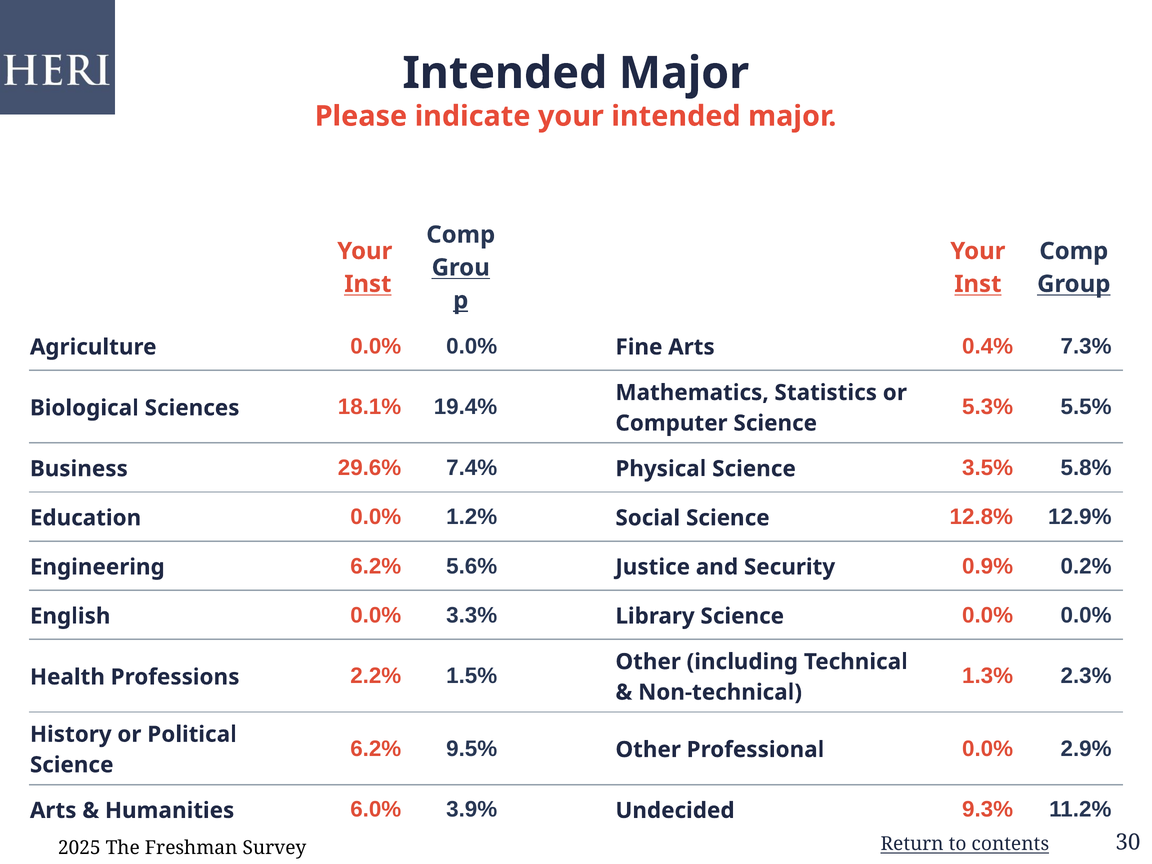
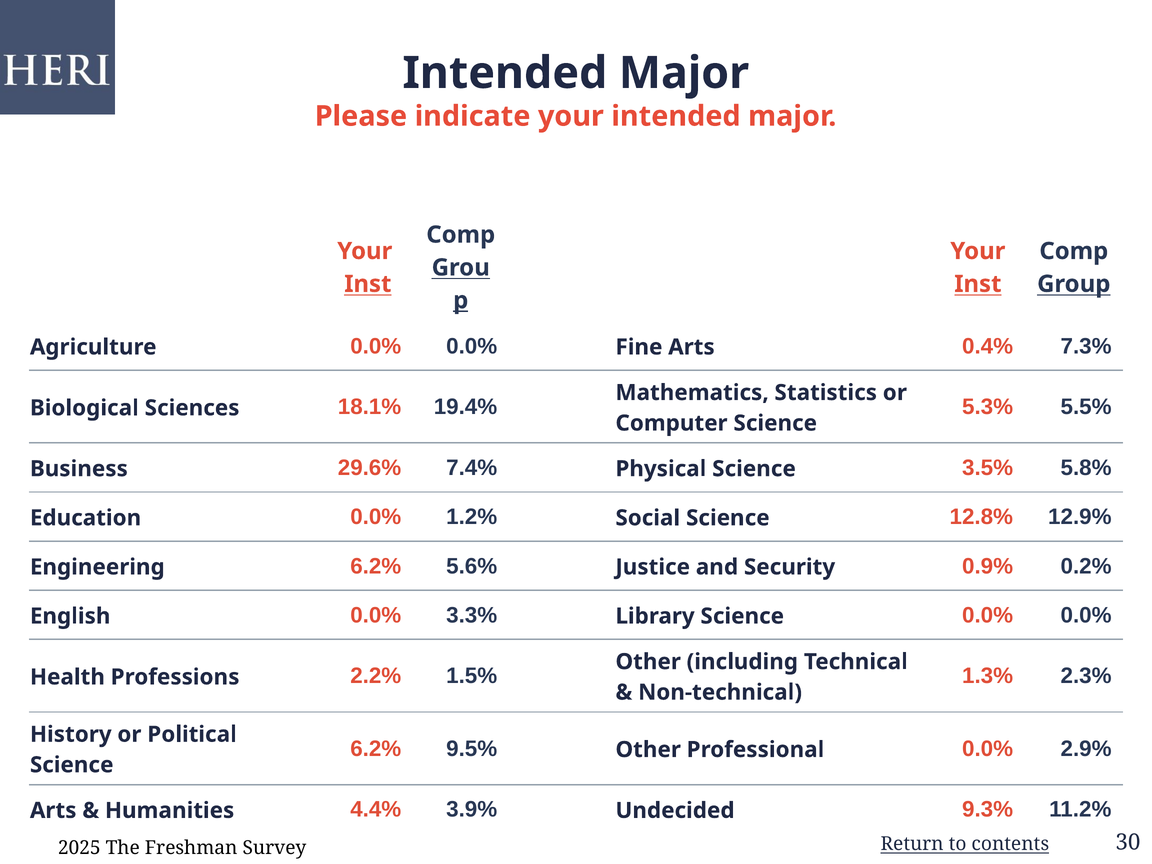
6.0%: 6.0% -> 4.4% (376, 810)
